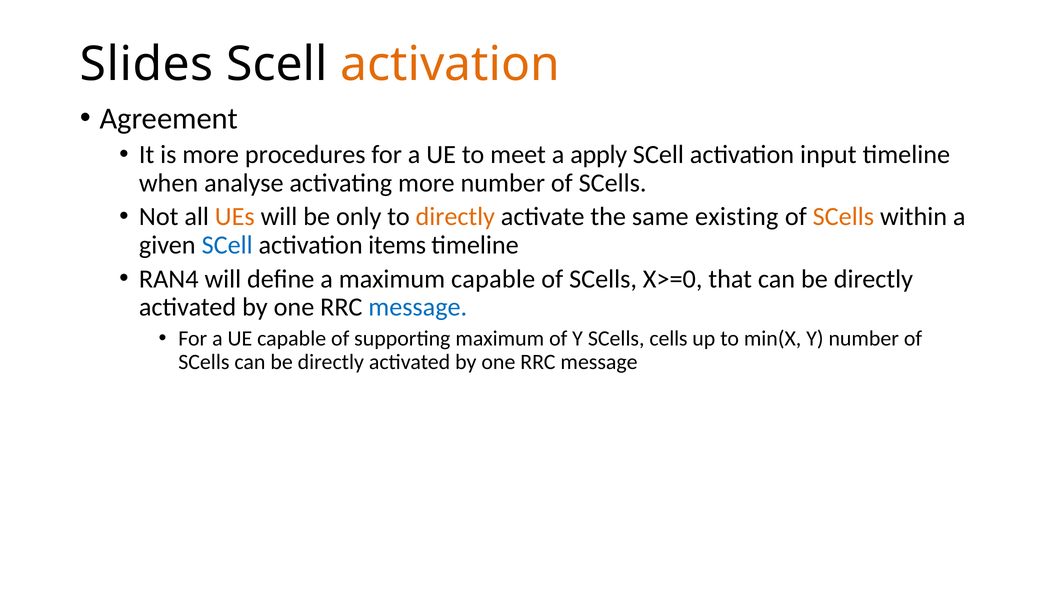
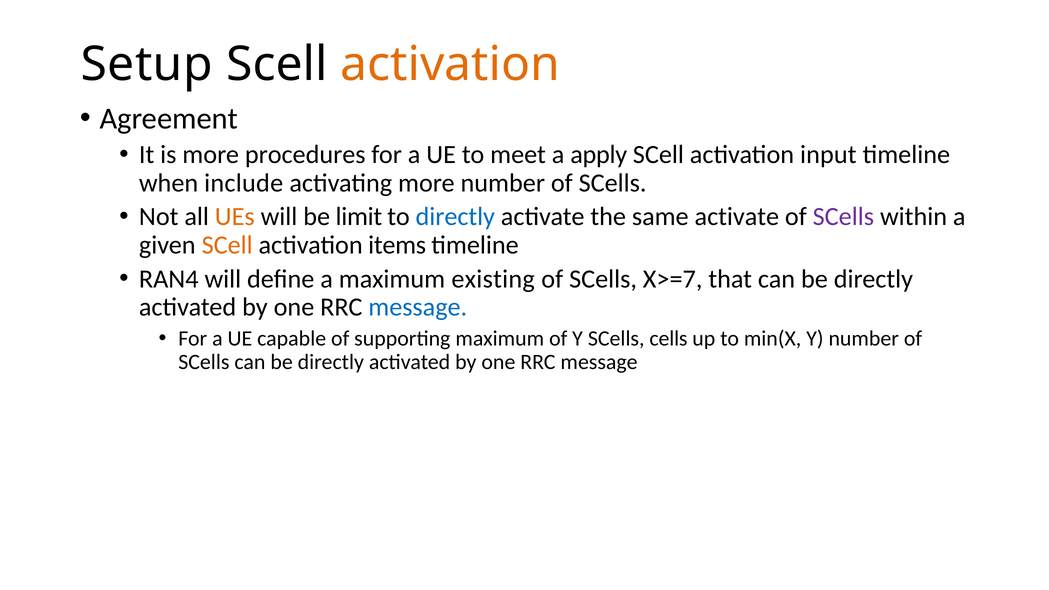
Slides: Slides -> Setup (147, 65)
analyse: analyse -> include (244, 183)
only: only -> limit (359, 217)
directly colour: orange -> blue (455, 217)
same existing: existing -> activate (737, 217)
SCells colour: orange -> purple (843, 217)
SCell colour: blue -> orange (227, 245)
maximum capable: capable -> existing (493, 279)
X>=0: X>=0 -> X>=7 (673, 279)
